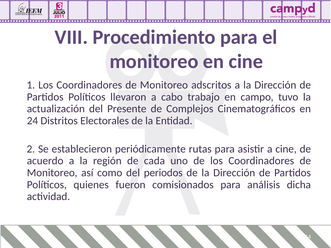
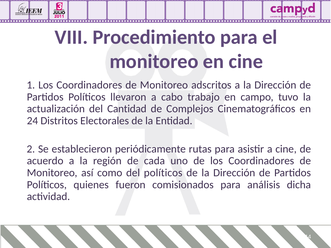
Presente: Presente -> Cantidad (127, 109)
del periodos: periodos -> políticos (163, 173)
